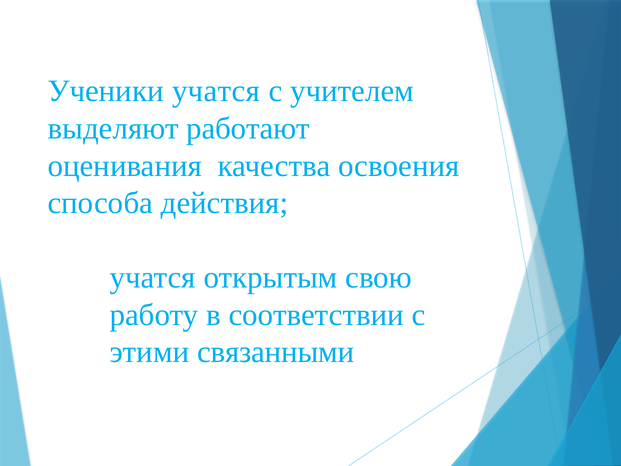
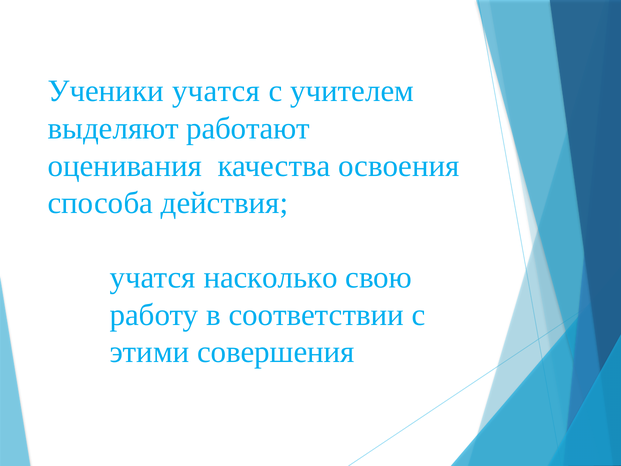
открытым: открытым -> насколько (271, 277)
связанными: связанными -> совершения (276, 352)
